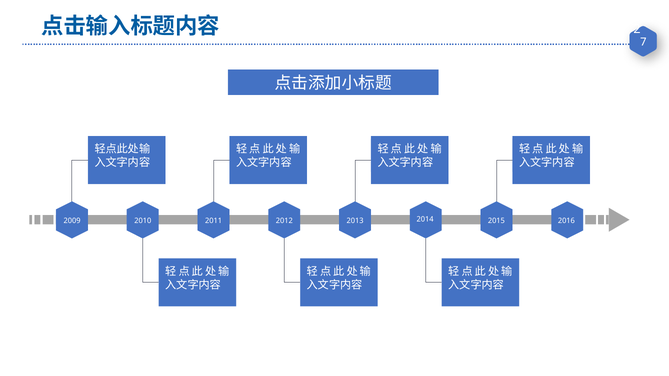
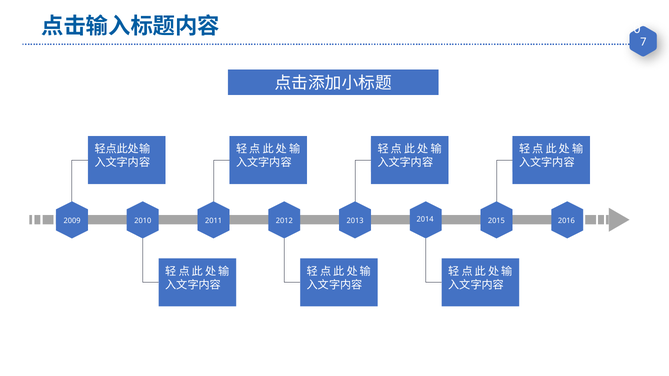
2: 2 -> 0 (637, 29)
